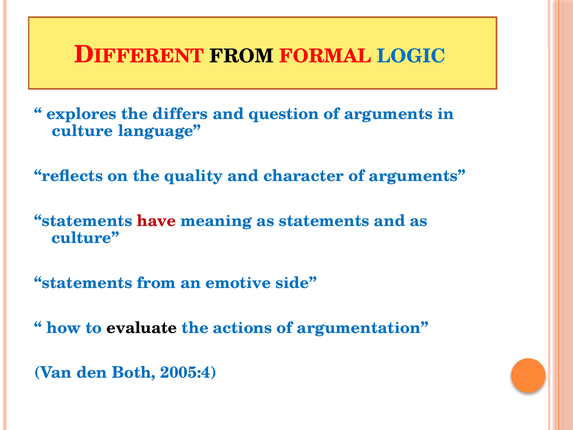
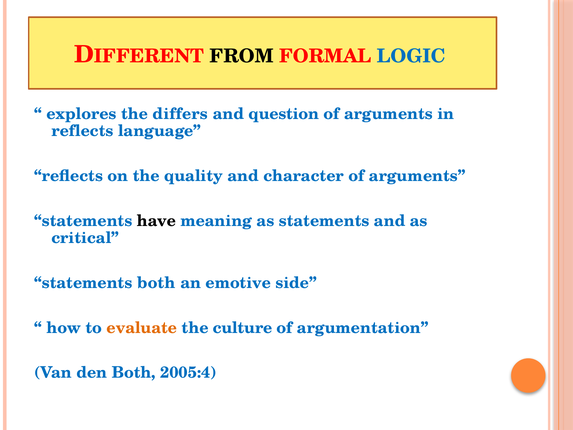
culture: culture -> reflects (82, 131)
have colour: red -> black (156, 221)
culture: culture -> critical (85, 238)
statements from: from -> both (156, 283)
evaluate colour: black -> orange (142, 328)
actions: actions -> culture (243, 328)
